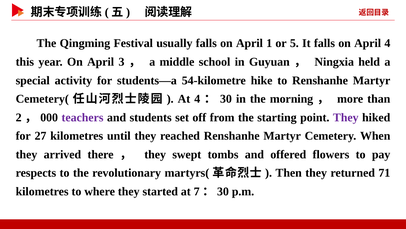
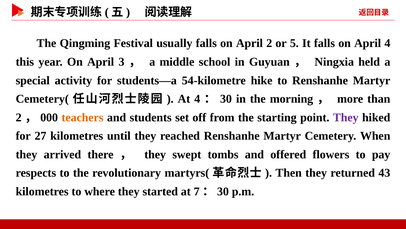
April 1: 1 -> 2 (269, 43)
teachers colour: purple -> orange (82, 117)
71: 71 -> 43 (384, 173)
